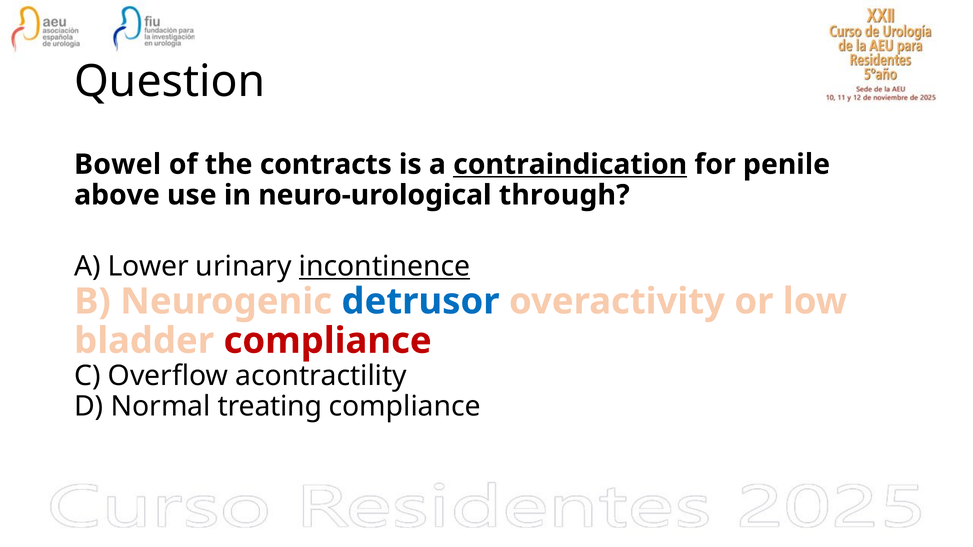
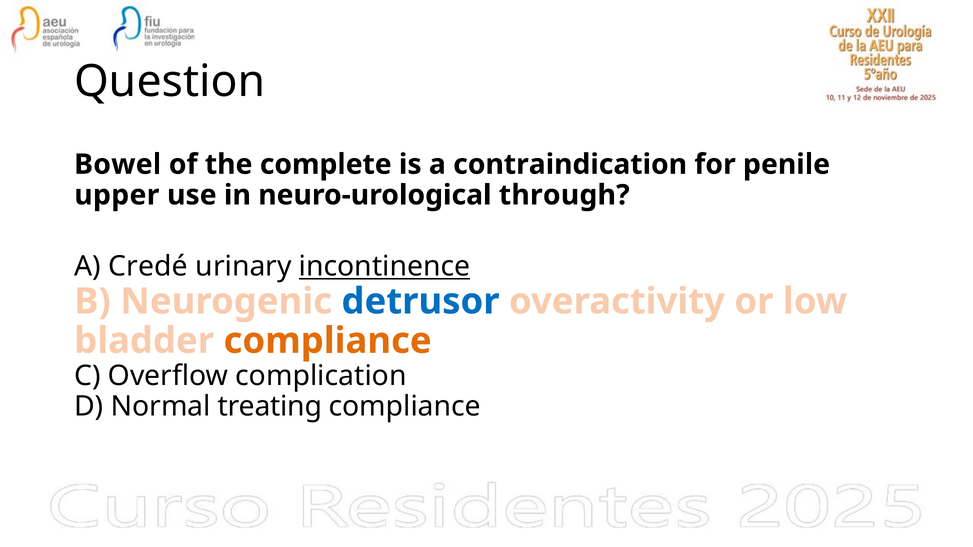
contracts: contracts -> complete (326, 165)
contraindication underline: present -> none (570, 165)
above: above -> upper (117, 195)
Lower: Lower -> Credé (148, 267)
compliance colour: red -> orange (328, 341)
acontractility: acontractility -> complication (321, 376)
